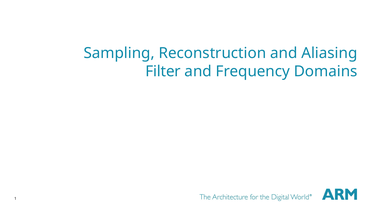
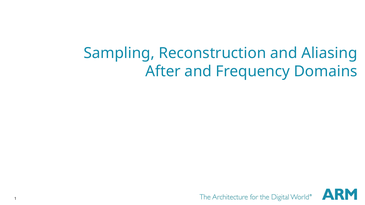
Filter: Filter -> After (163, 72)
